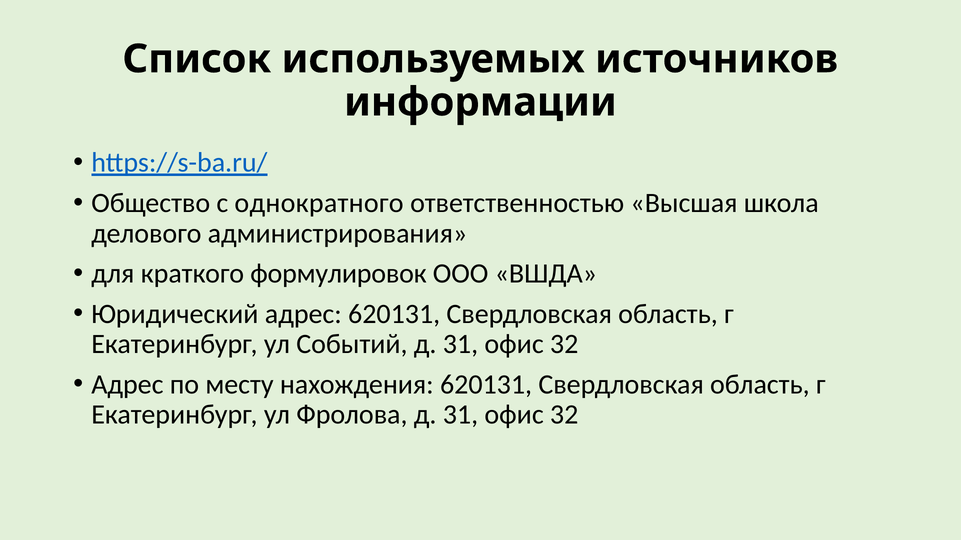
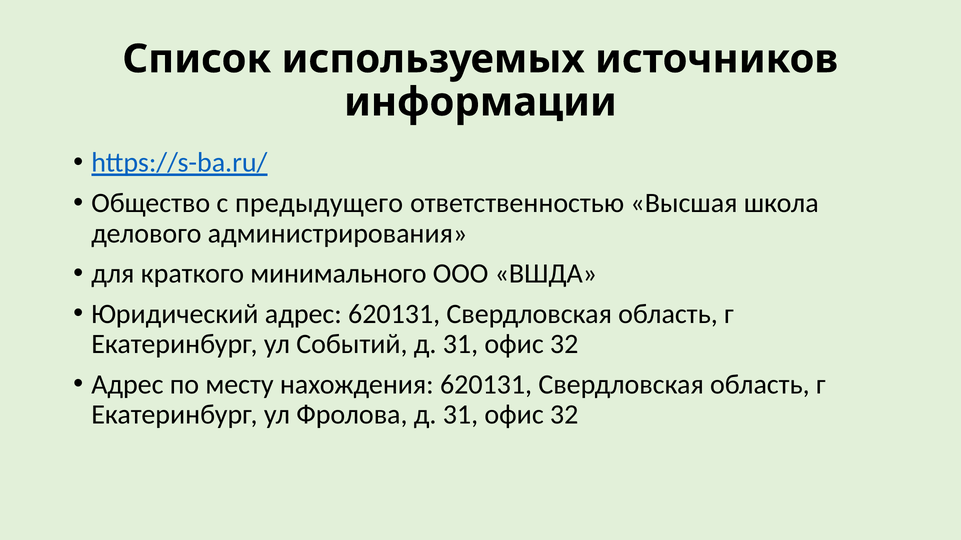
однократного: однократного -> предыдущего (319, 203)
формулировок: формулировок -> минимального (338, 274)
